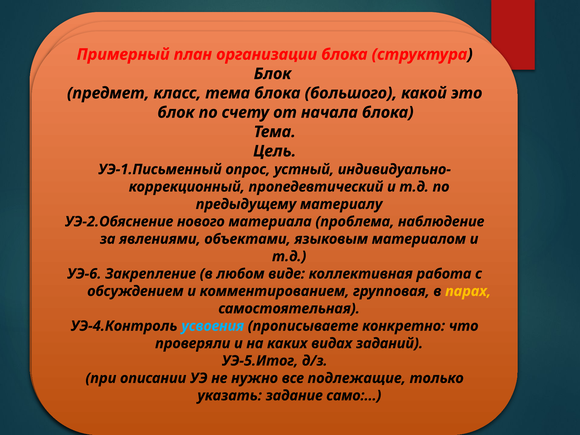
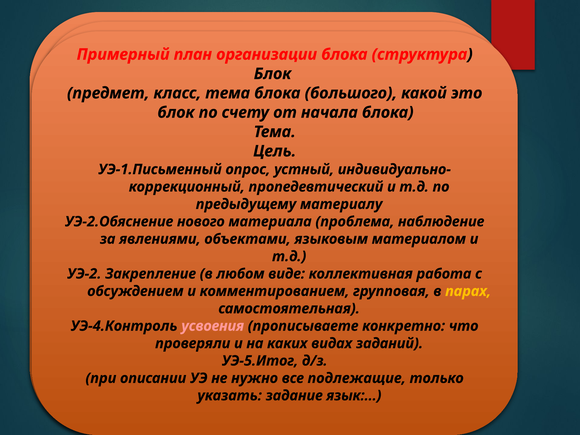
УЭ-6: УЭ-6 -> УЭ-2 (84, 274)
усвоения colour: light blue -> pink (213, 326)
само:…: само:… -> язык:… (354, 396)
